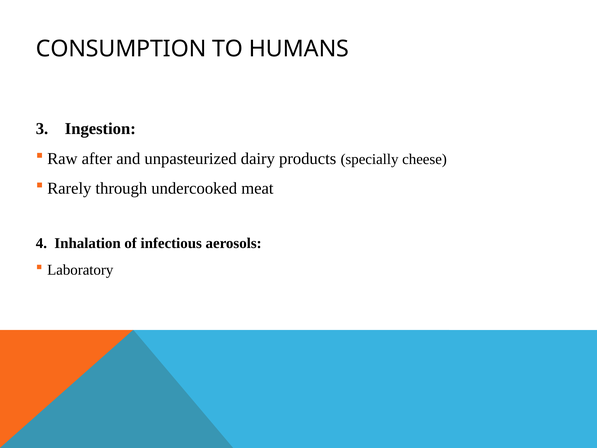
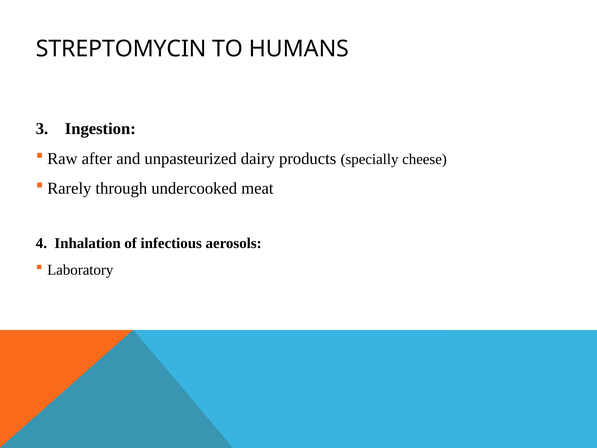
CONSUMPTION: CONSUMPTION -> STREPTOMYCIN (121, 49)
